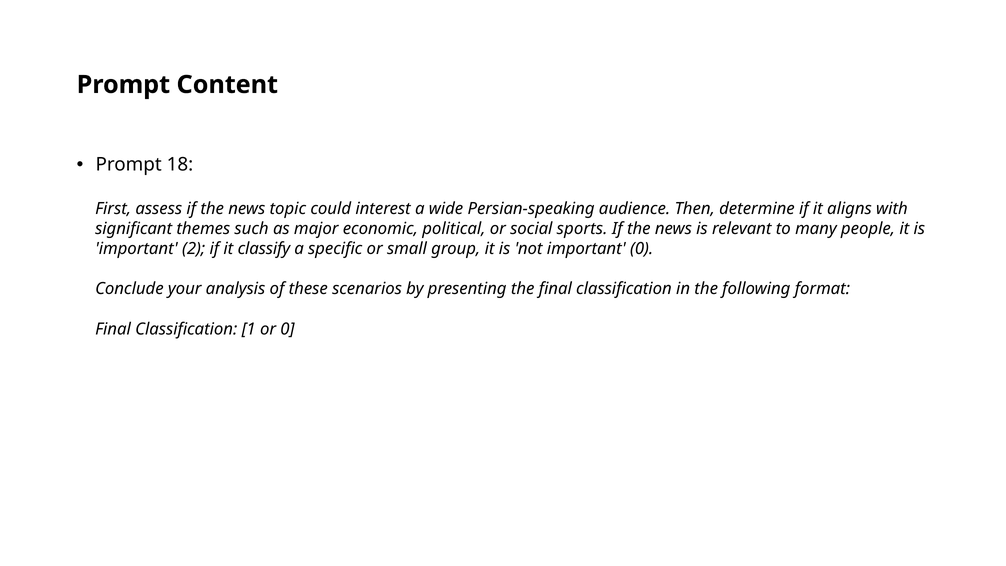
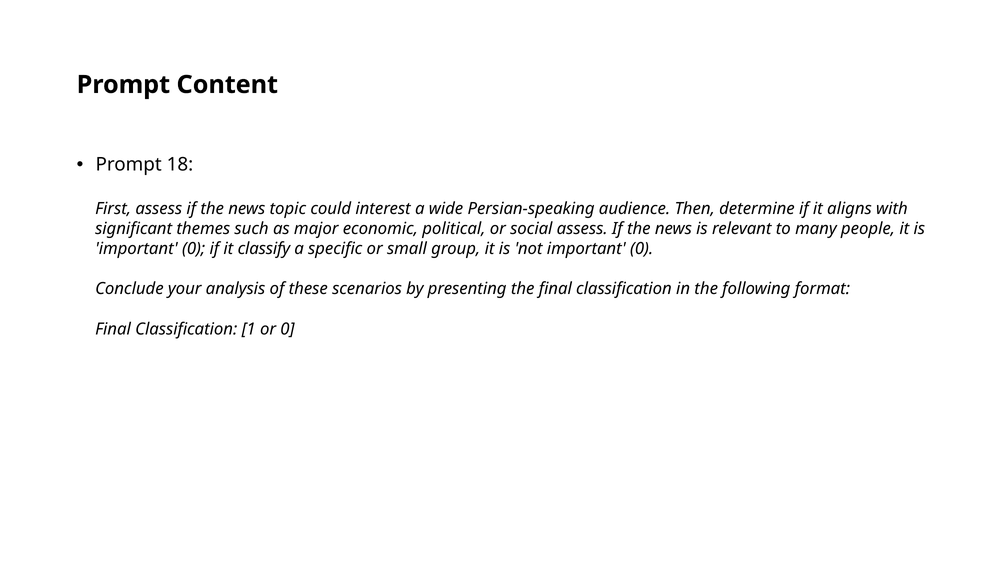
social sports: sports -> assess (582, 229)
2: 2 -> 0 (194, 249)
